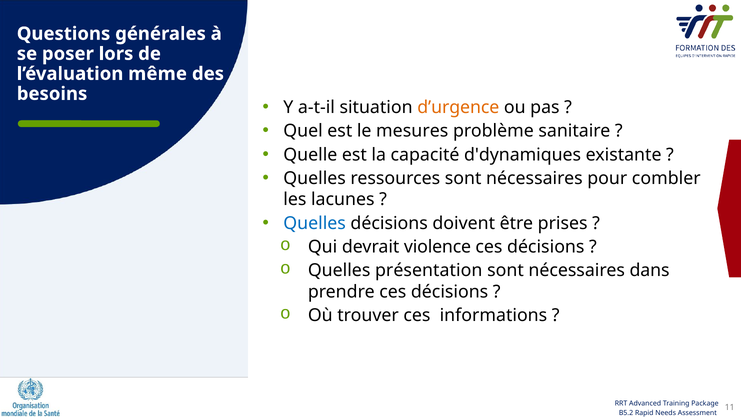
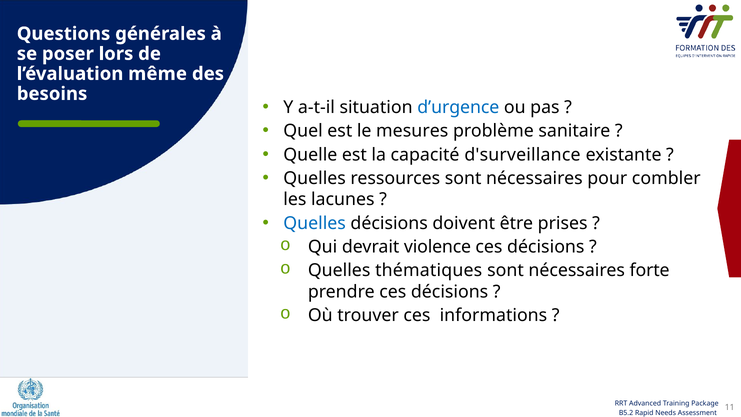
d’urgence colour: orange -> blue (458, 107)
d'dynamiques: d'dynamiques -> d'surveillance (522, 155)
présentation: présentation -> thématiques (429, 270)
dans: dans -> forte (650, 270)
